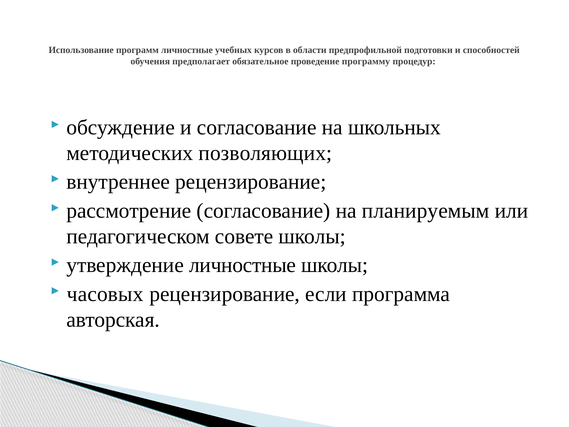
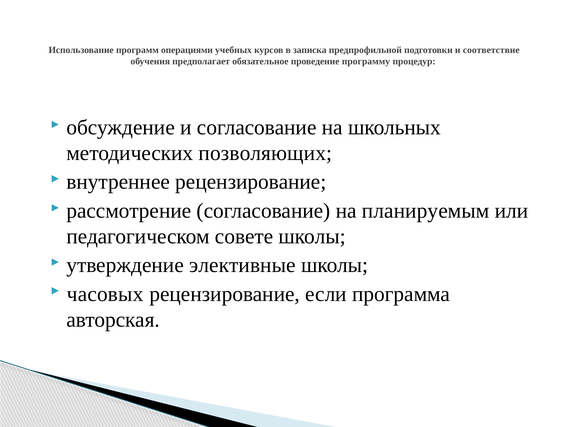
программ личностные: личностные -> операциями (187, 50)
области: области -> записка (310, 50)
способностей: способностей -> соответствие (491, 50)
утверждение личностные: личностные -> элективные (242, 265)
